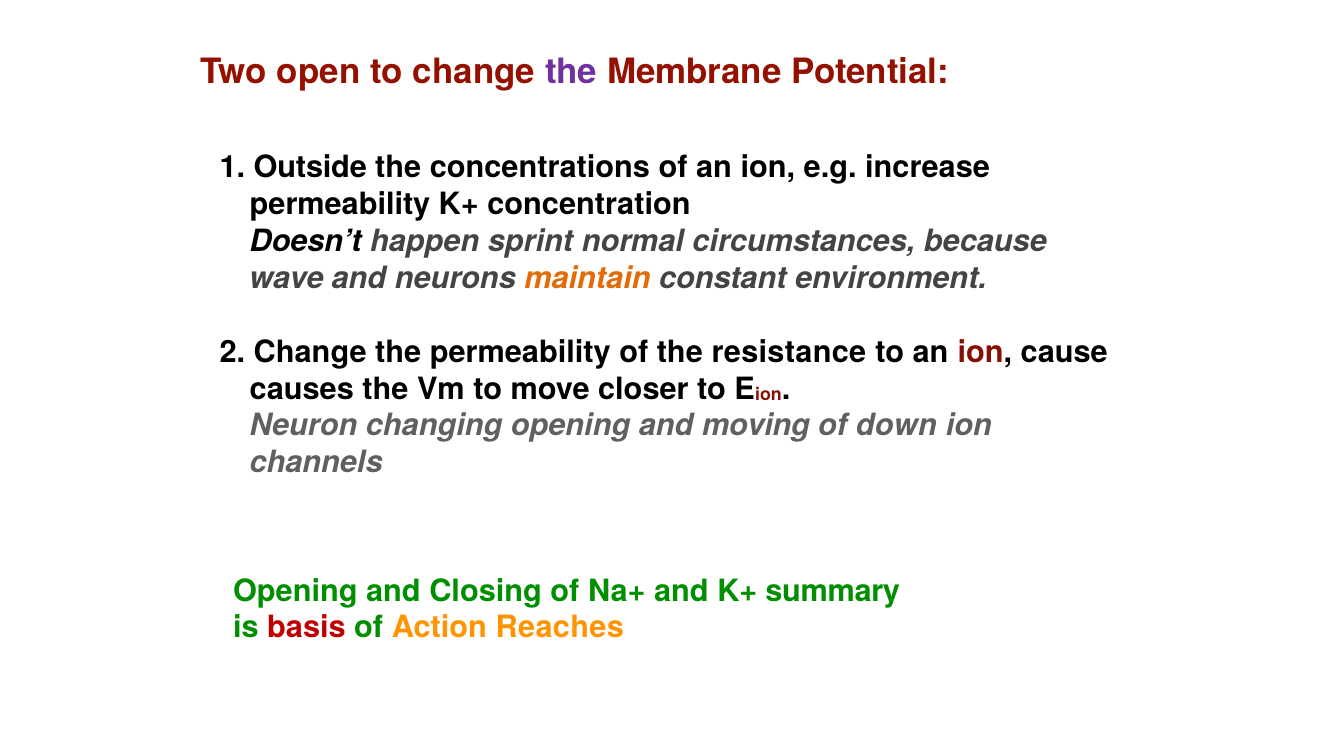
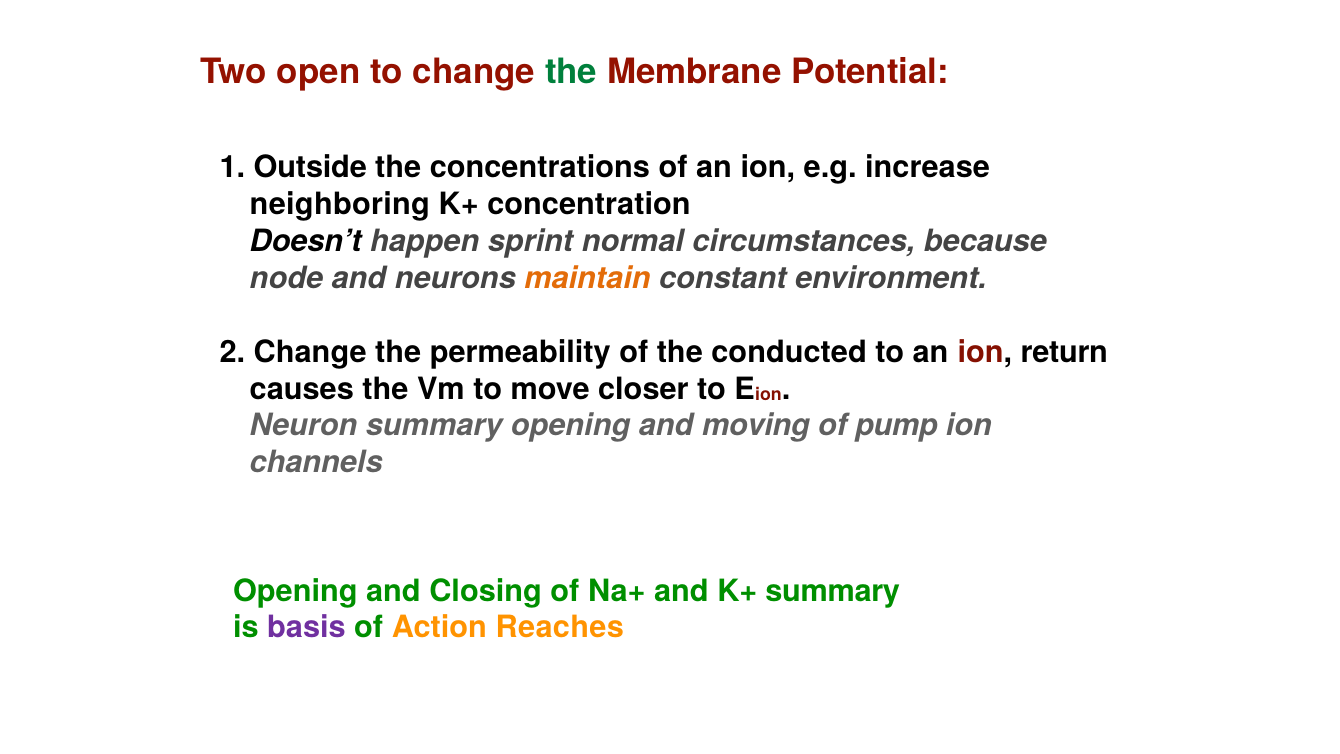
the colour: purple -> green (571, 72)
permeability: permeability -> neighboring (340, 205)
wave: wave -> node (286, 278)
resistance: resistance -> conducted (789, 352)
cause: cause -> return (1064, 352)
Neuron changing: changing -> summary (434, 426)
down: down -> pump (897, 426)
basis colour: red -> purple (306, 628)
